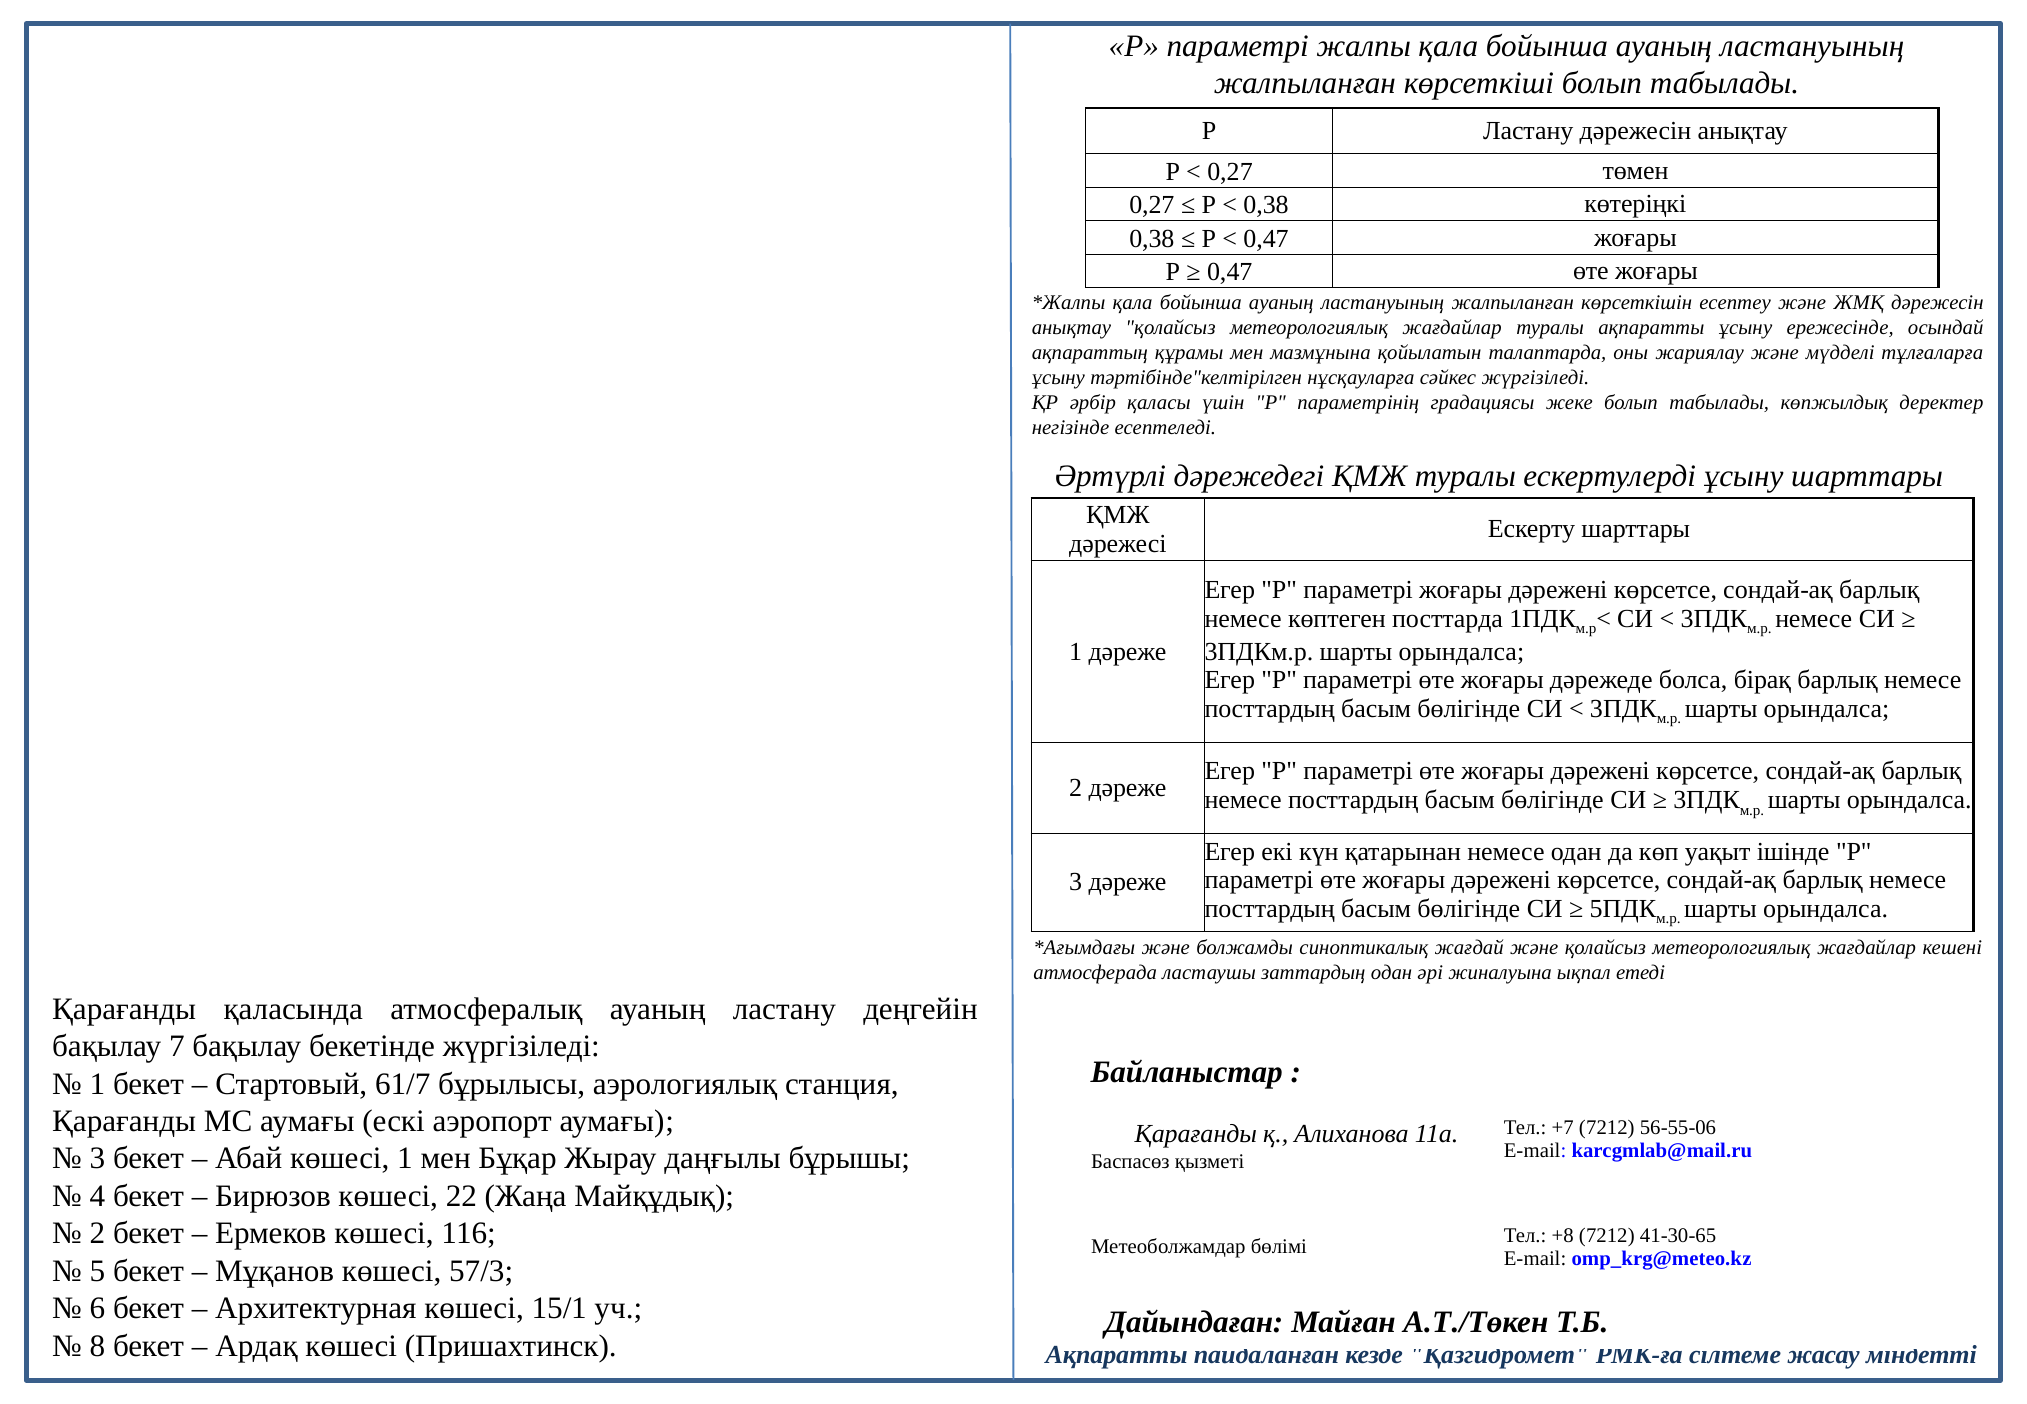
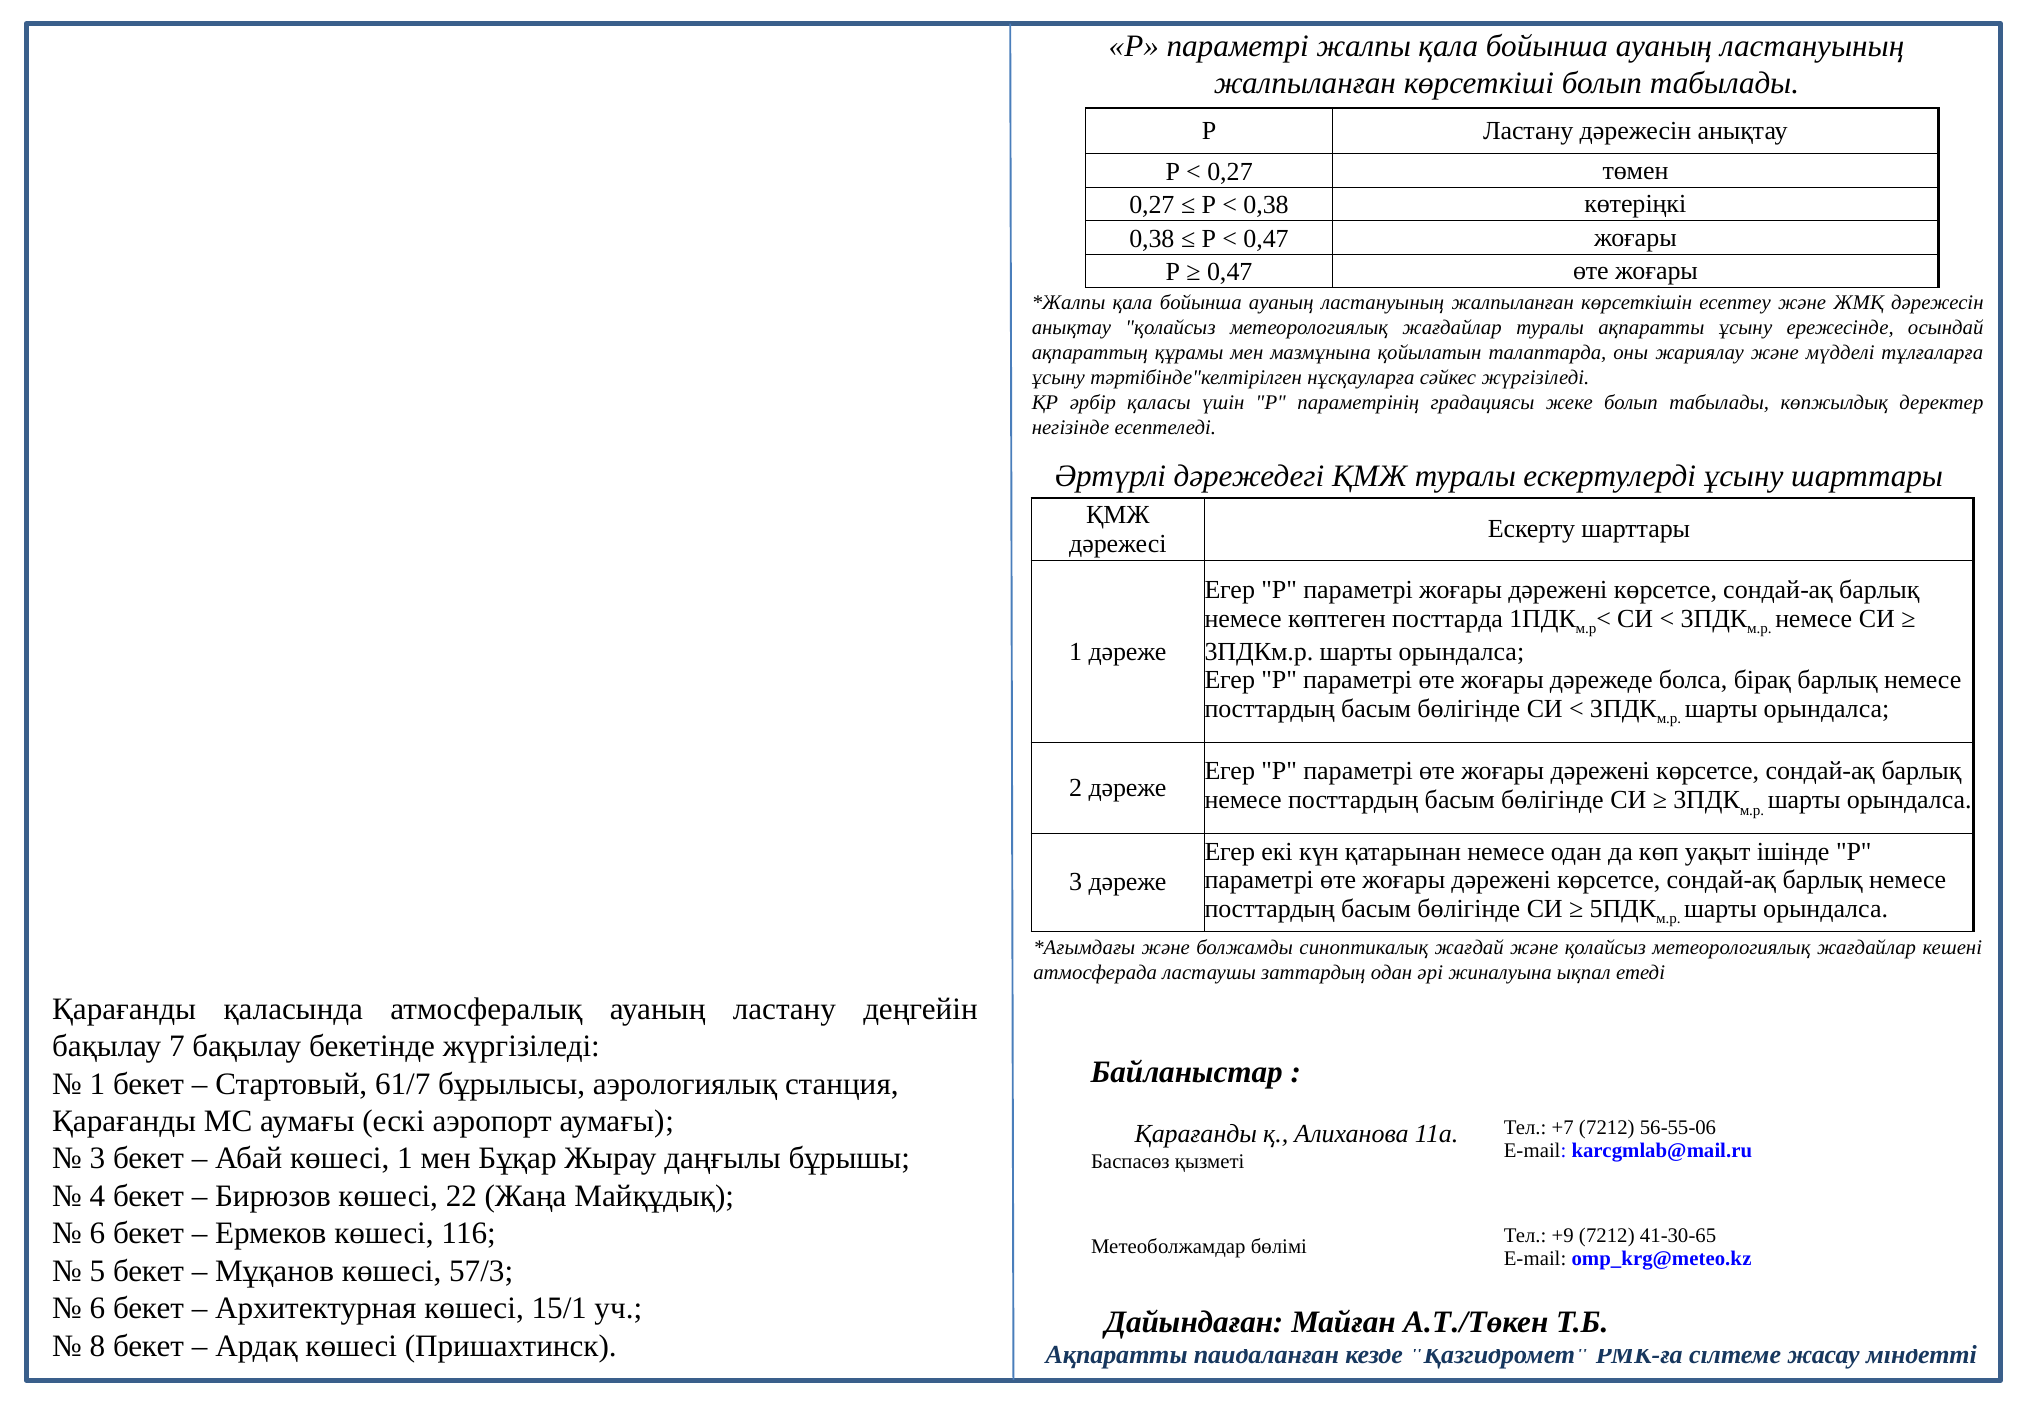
2: 2 -> 6 (97, 1233)
+8: +8 -> +9 (1563, 1235)
